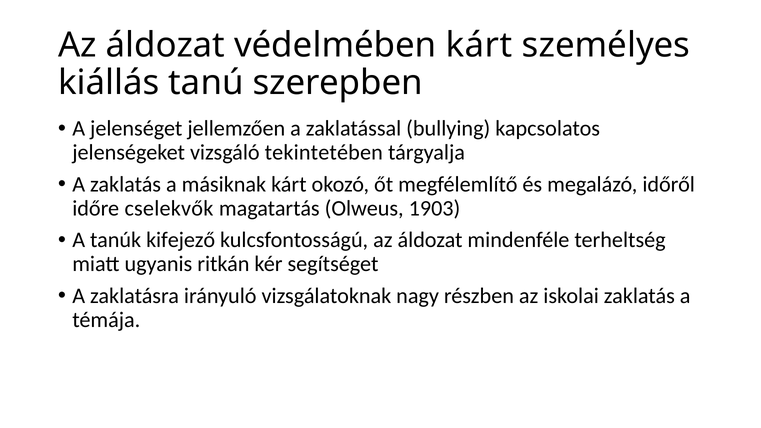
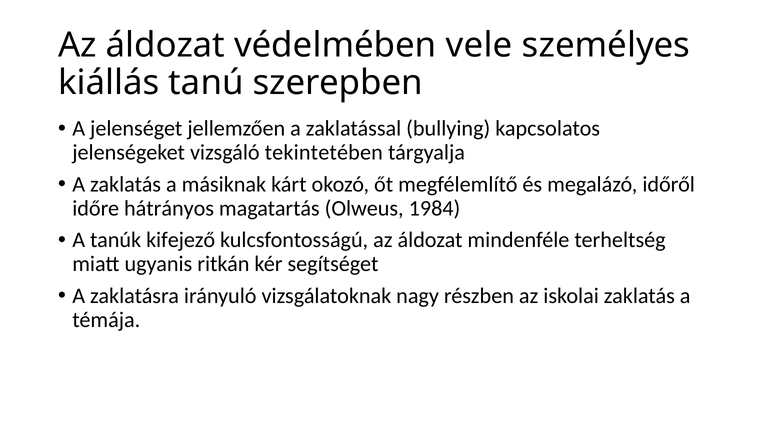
védelmében kárt: kárt -> vele (479, 45)
cselekvők: cselekvők -> hátrányos (169, 208)
1903: 1903 -> 1984 (434, 208)
